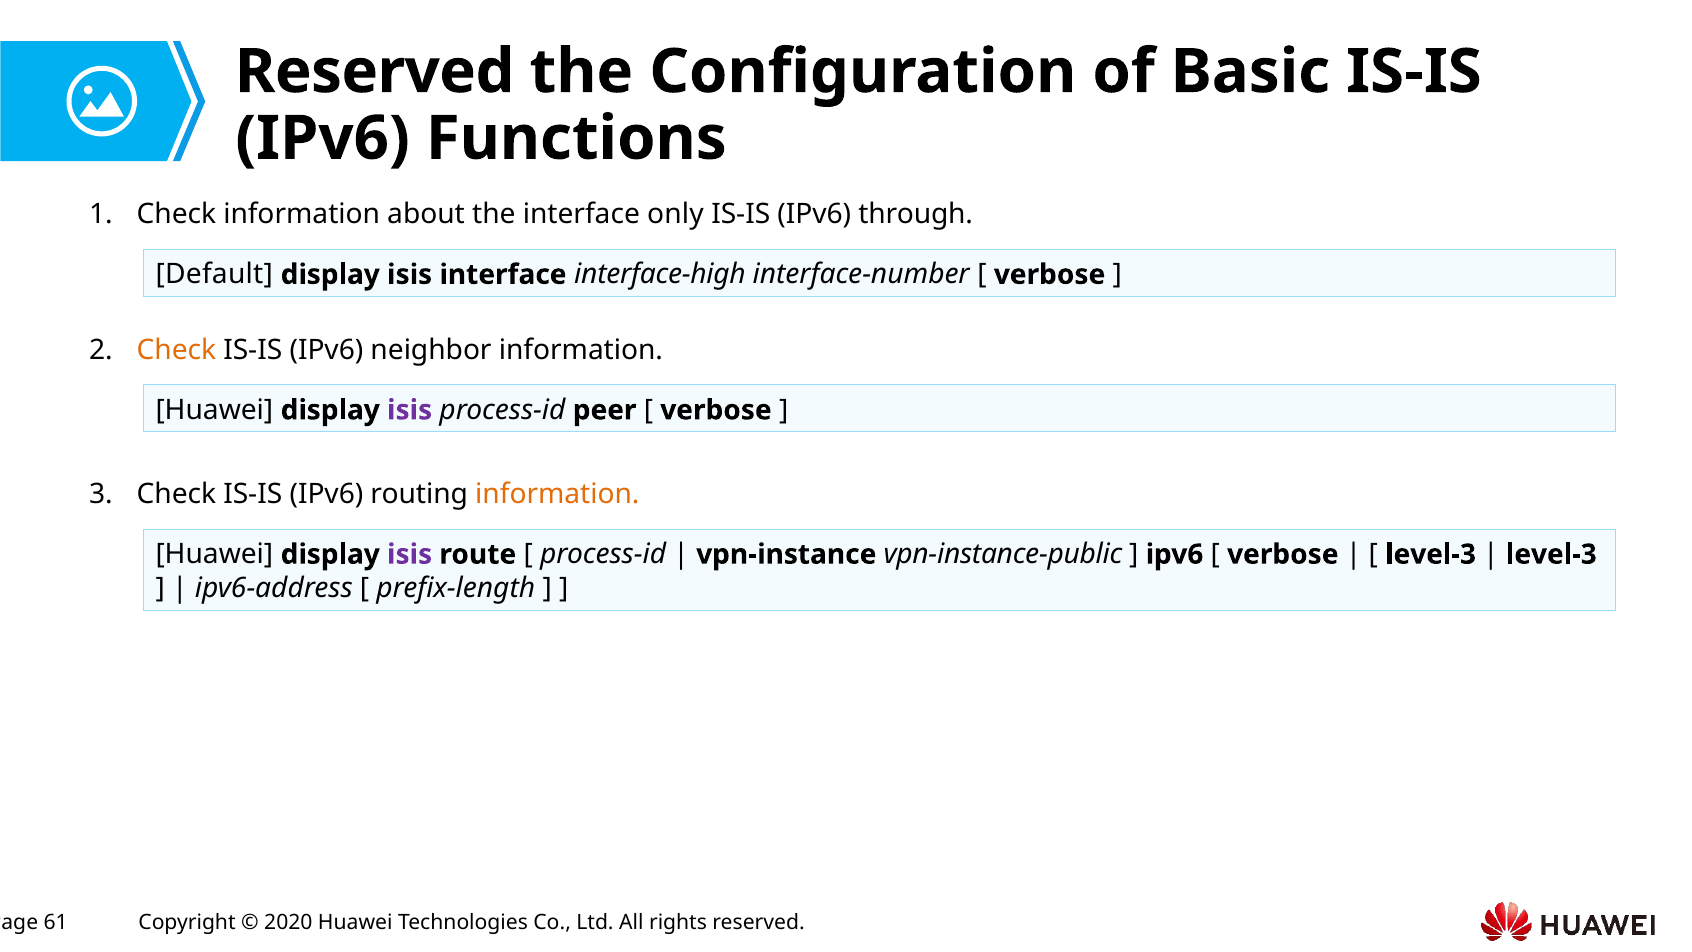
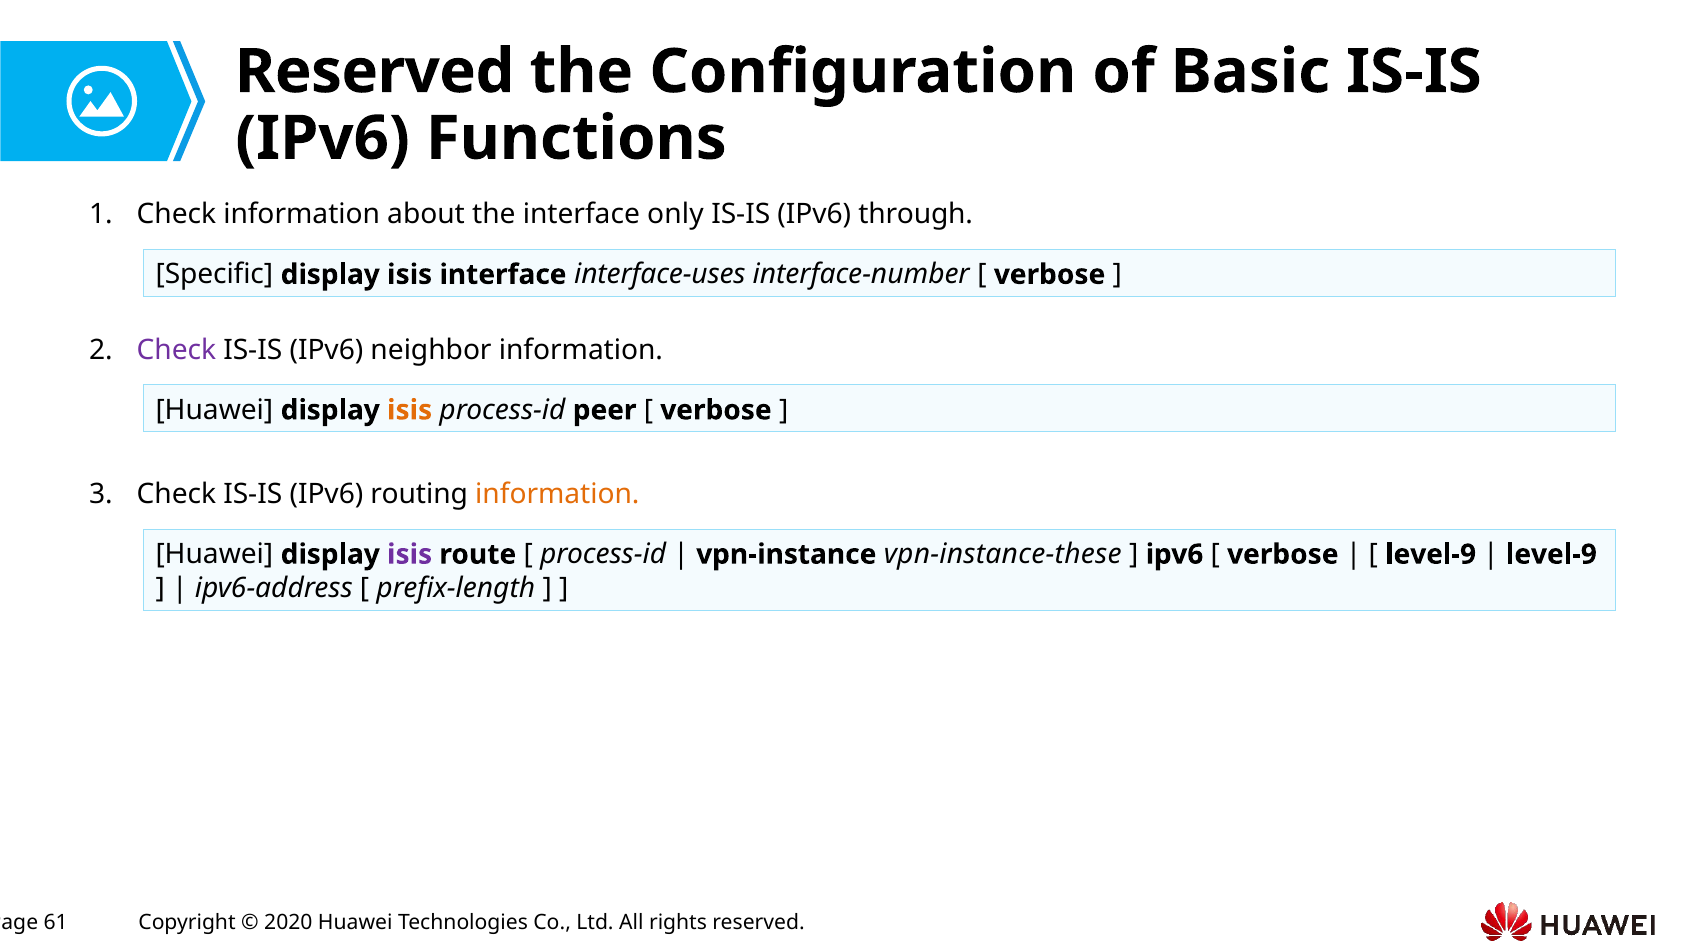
Default: Default -> Specific (214, 275)
interface-high: interface-high -> interface-uses (660, 275)
Check colour: orange -> purple (176, 350)
isis colour: purple -> orange (410, 410)
vpn-instance-public: vpn-instance-public -> vpn-instance-these (1003, 554)
level-3: level-3 -> level-9 (1431, 554)
level-3: level-3 -> level-9 (1551, 554)
